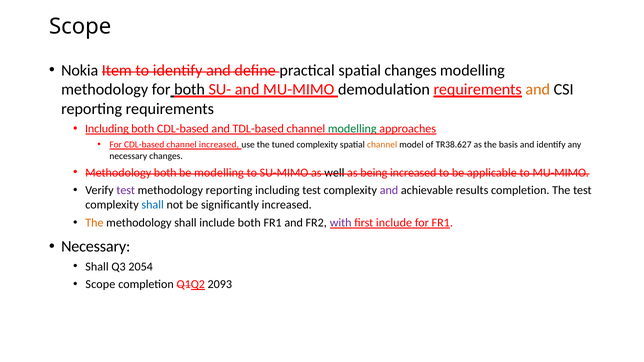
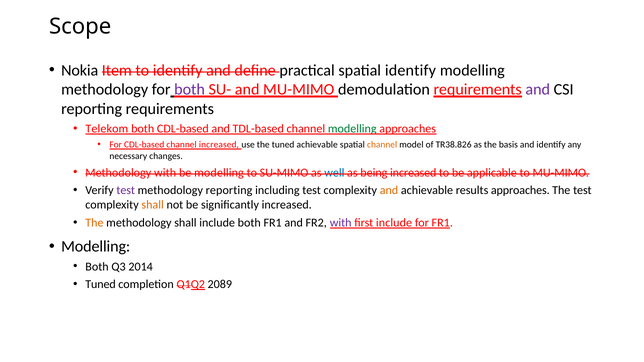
spatial changes: changes -> identify (410, 70)
both colour: black -> purple (190, 90)
and colour: orange -> purple (538, 90)
Including: Including -> Telekom (107, 129)
tuned complexity: complexity -> achievable (317, 145)
TR38.627: TR38.627 -> TR38.826 (454, 145)
Methodology both: both -> with (165, 173)
well colour: black -> blue (334, 173)
and colour: purple -> orange (389, 191)
results completion: completion -> approaches (520, 191)
shall colour: blue -> orange (153, 205)
Necessary: Necessary -> Modelling (96, 247)
Shall: Shall -> Both (97, 267)
2054: 2054 -> 2014 (141, 267)
Scope: Scope -> Tuned (101, 285)
2093: 2093 -> 2089 (220, 285)
